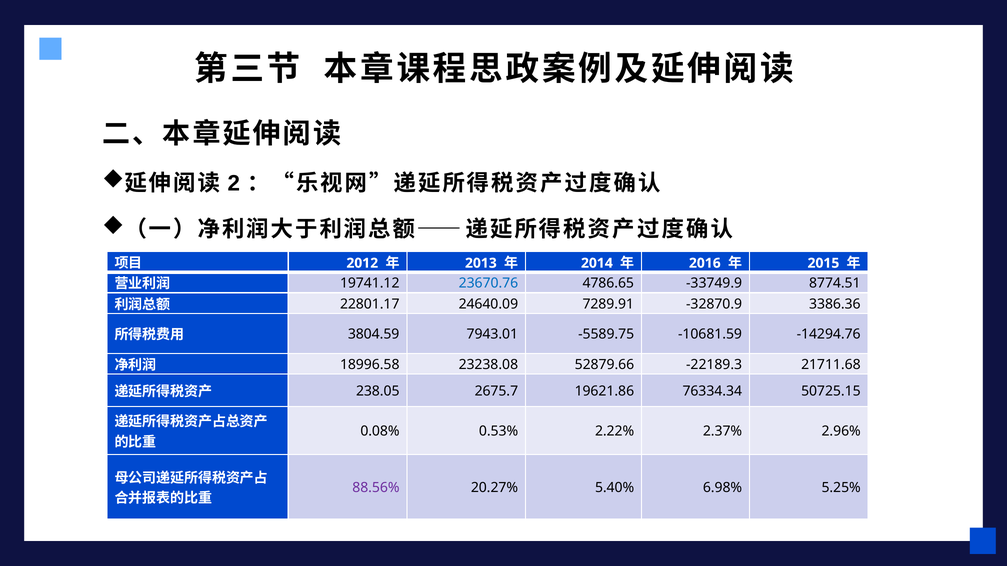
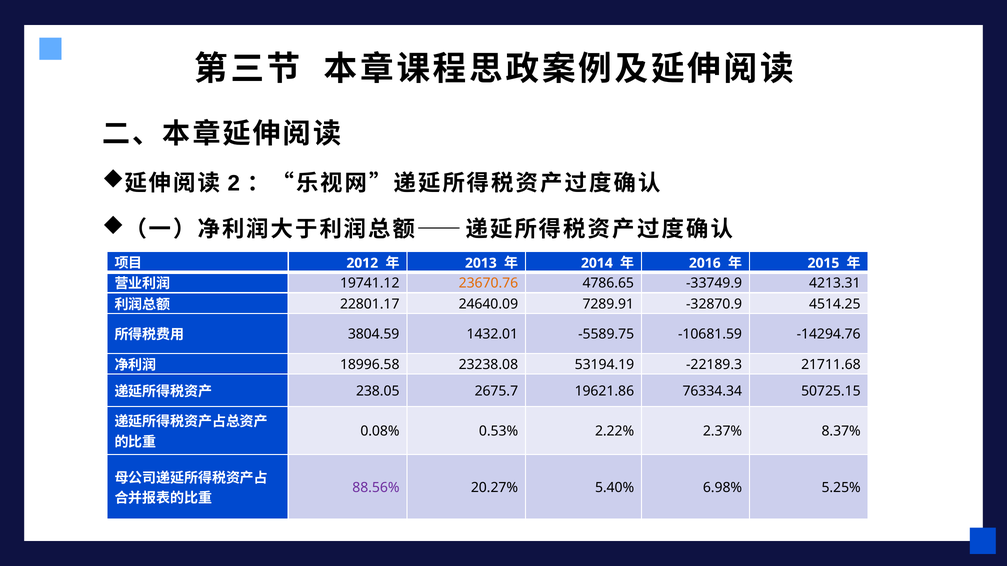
23670.76 colour: blue -> orange (488, 284)
8774.51: 8774.51 -> 4213.31 (835, 284)
3386.36: 3386.36 -> 4514.25 (835, 304)
7943.01: 7943.01 -> 1432.01 (492, 335)
52879.66: 52879.66 -> 53194.19 (604, 365)
2.96%: 2.96% -> 8.37% (841, 432)
